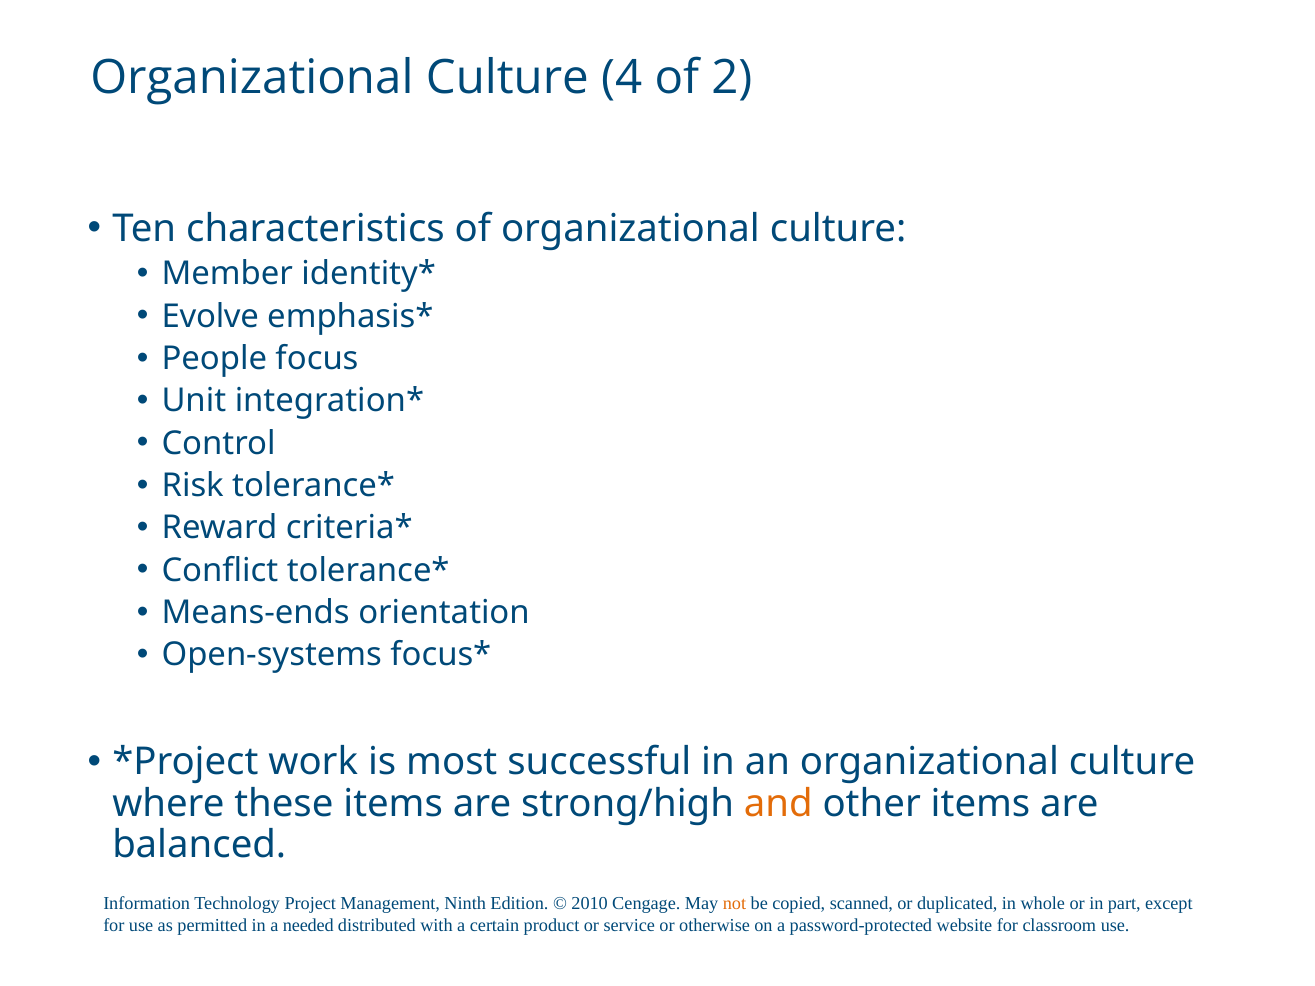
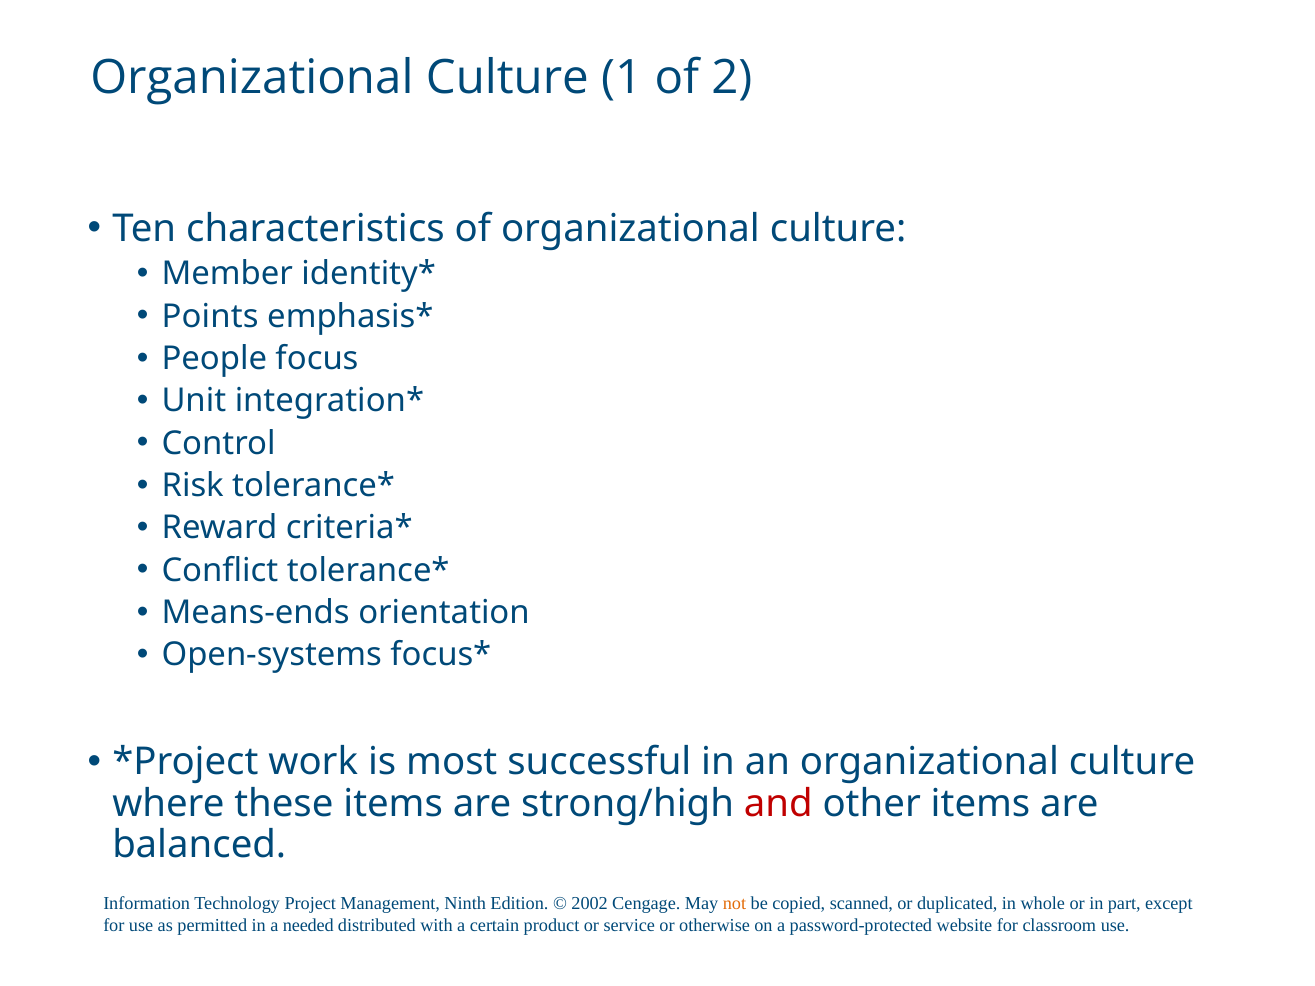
4: 4 -> 1 (622, 78)
Evolve: Evolve -> Points (210, 316)
and colour: orange -> red (778, 804)
2010: 2010 -> 2002 (590, 904)
